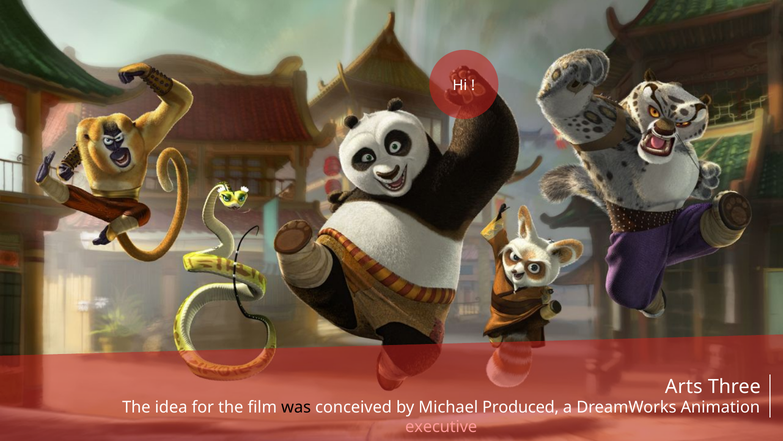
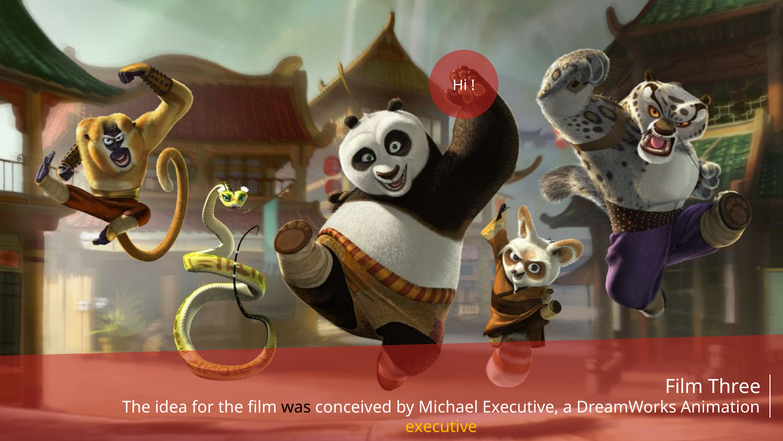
Arts: Arts -> Film (684, 386)
Michael Produced: Produced -> Executive (521, 407)
executive colour: pink -> yellow (441, 426)
